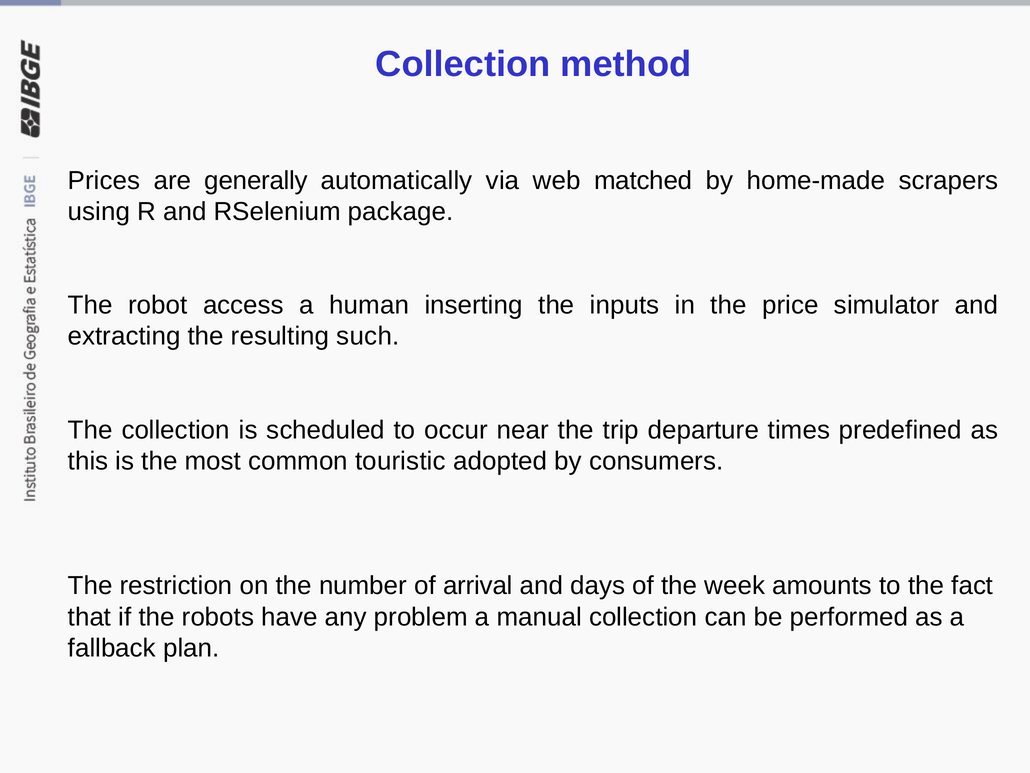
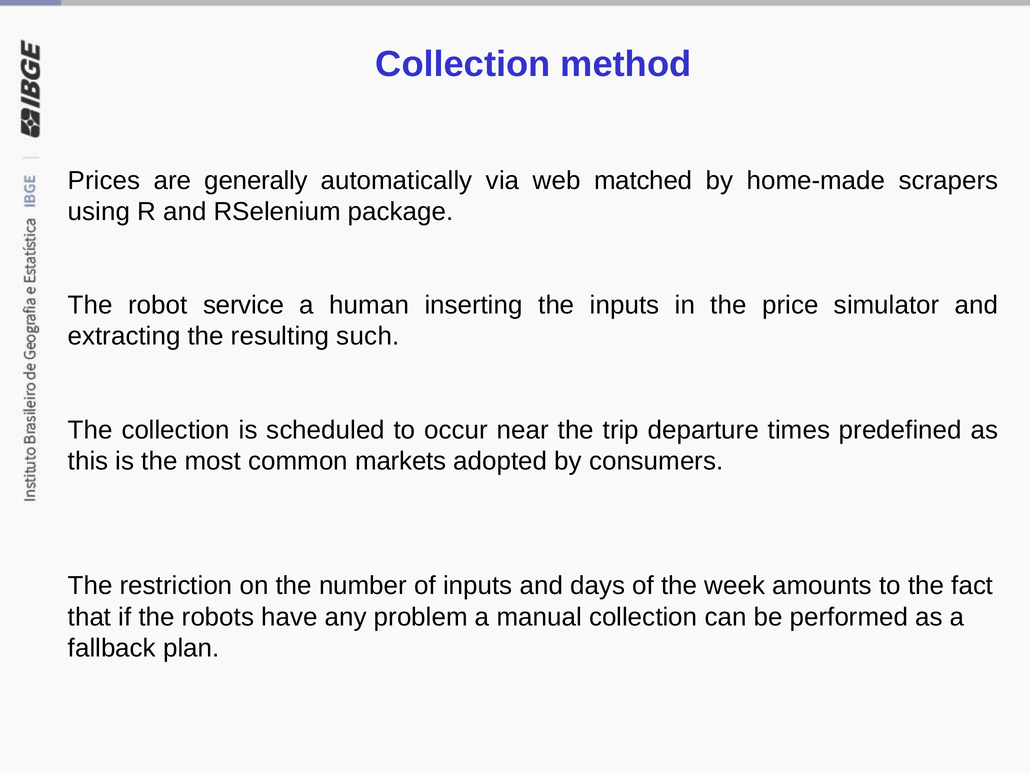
access: access -> service (244, 305)
touristic: touristic -> markets (401, 461)
of arrival: arrival -> inputs (478, 585)
